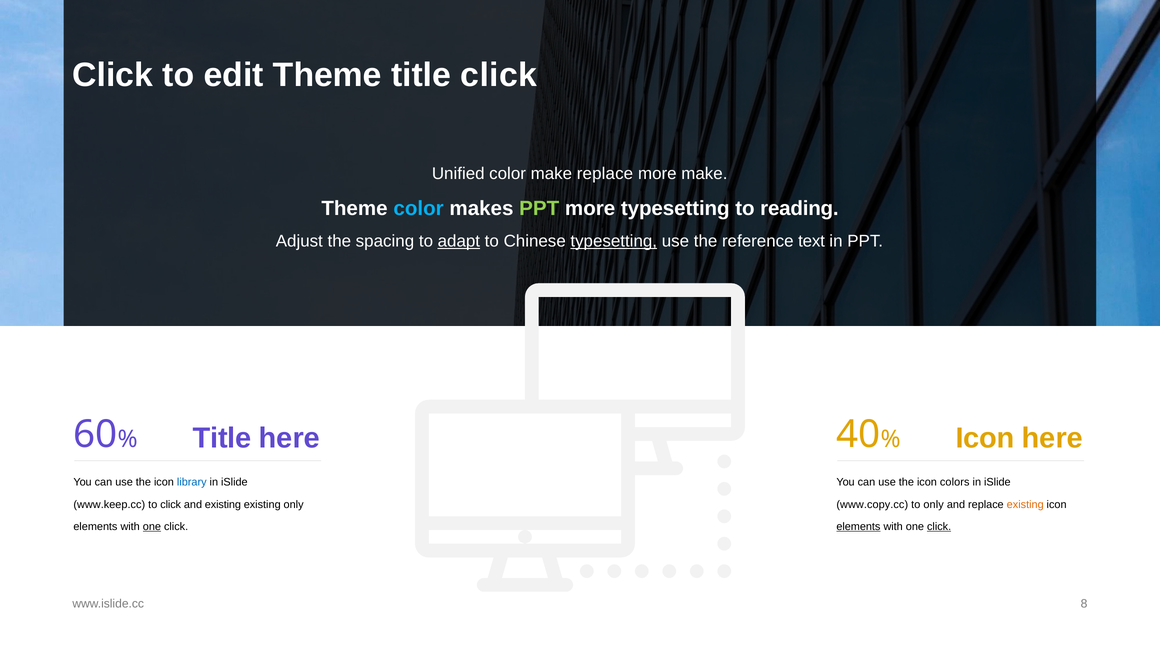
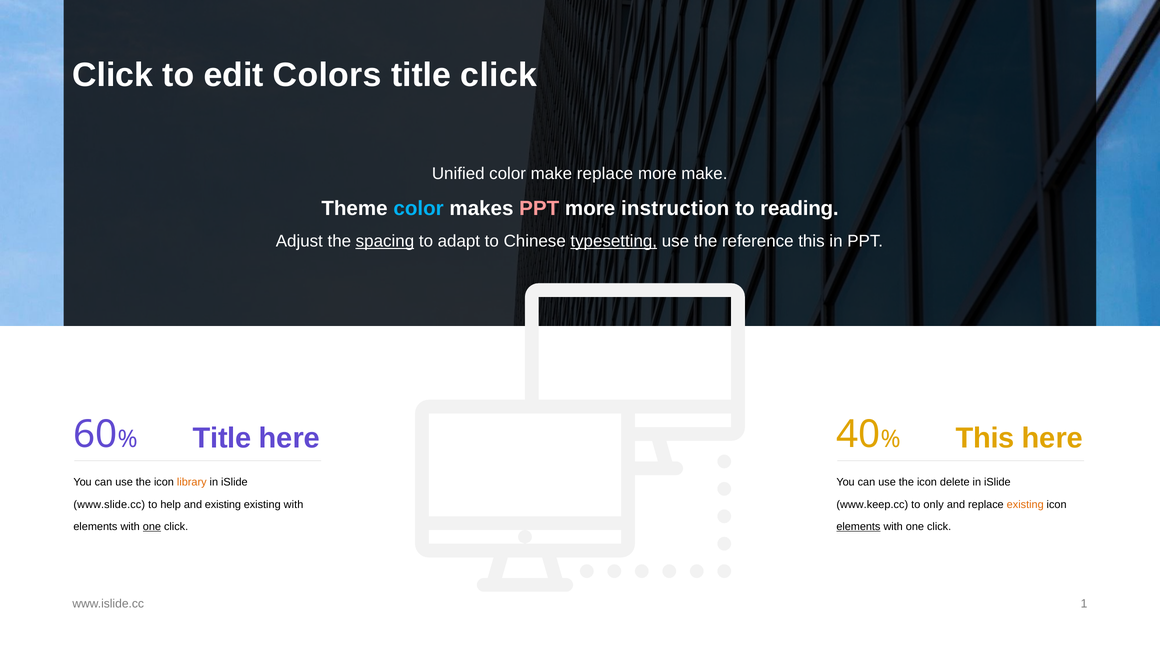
edit Theme: Theme -> Colors (327, 75)
PPT colour: light green -> pink (539, 209)
more typesetting: typesetting -> instruction (675, 209)
spacing underline: none -> present (385, 241)
adapt underline: present -> none (459, 241)
reference text: text -> this (811, 241)
Icon: Icon -> This (985, 438)
library colour: blue -> orange (192, 483)
colors: colors -> delete (955, 483)
www.keep.cc: www.keep.cc -> www.slide.cc (109, 505)
to click: click -> help (171, 505)
existing only: only -> with (294, 505)
www.copy.cc: www.copy.cc -> www.keep.cc (872, 505)
click underline: present -> none (939, 527)
8: 8 -> 1 (1084, 604)
